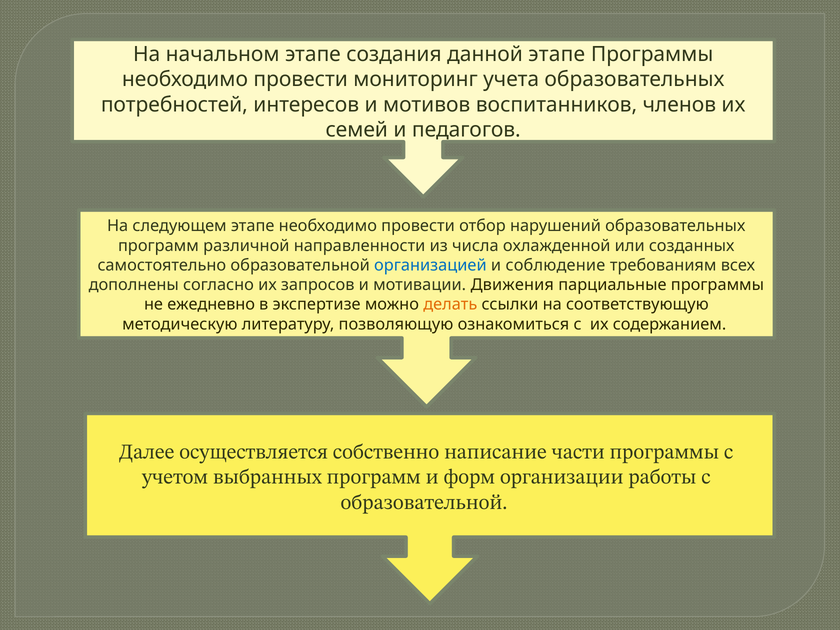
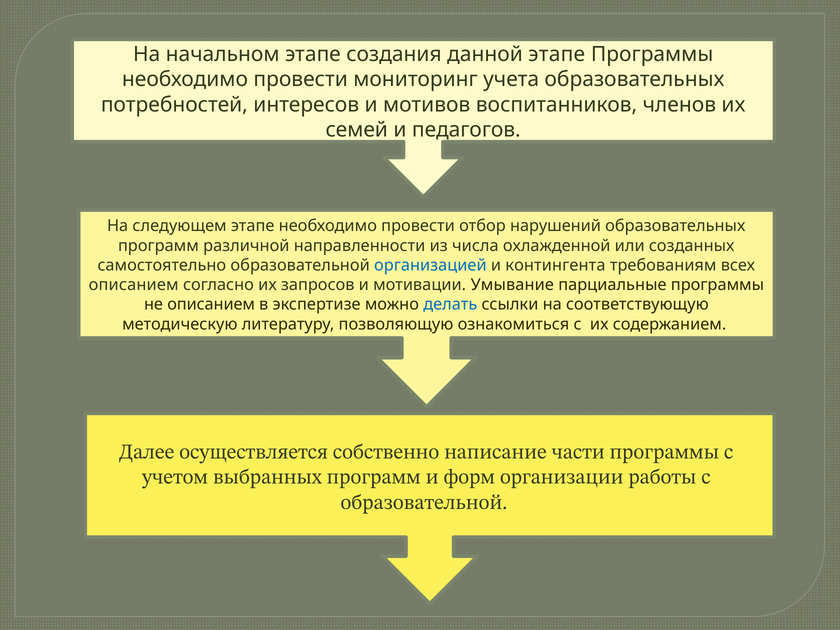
соблюдение: соблюдение -> контингента (555, 265)
дополнены: дополнены -> описанием (134, 285)
Движения: Движения -> Умывание (512, 285)
не ежедневно: ежедневно -> описанием (211, 305)
делать colour: orange -> blue (450, 305)
